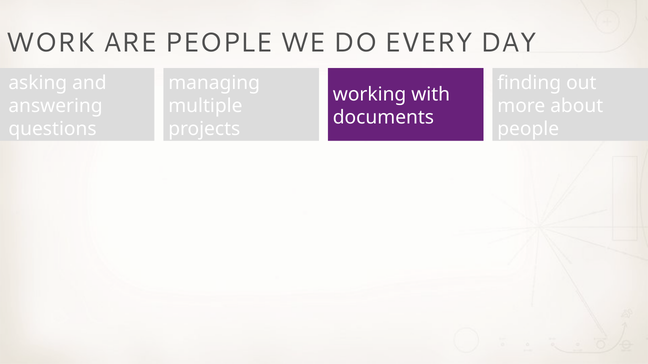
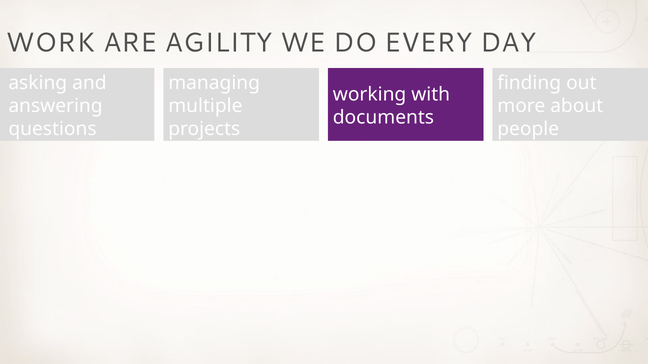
ARE PEOPLE: PEOPLE -> AGILITY (219, 43)
